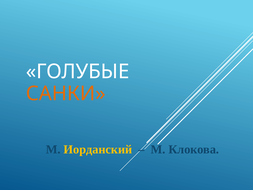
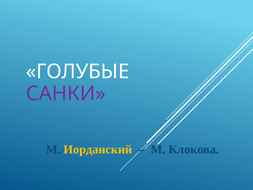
САНКИ colour: orange -> purple (66, 94)
